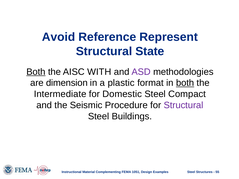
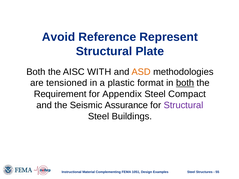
State: State -> Plate (150, 51)
Both underline: present -> none (36, 72)
ASD colour: purple -> orange (141, 72)
dimension: dimension -> tensioned (67, 83)
Intermediate: Intermediate -> Requirement (60, 94)
Domestic: Domestic -> Appendix (122, 94)
Procedure: Procedure -> Assurance (126, 105)
